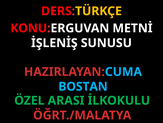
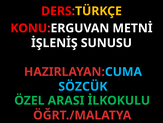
BOSTAN: BOSTAN -> SÖZCÜK (83, 86)
